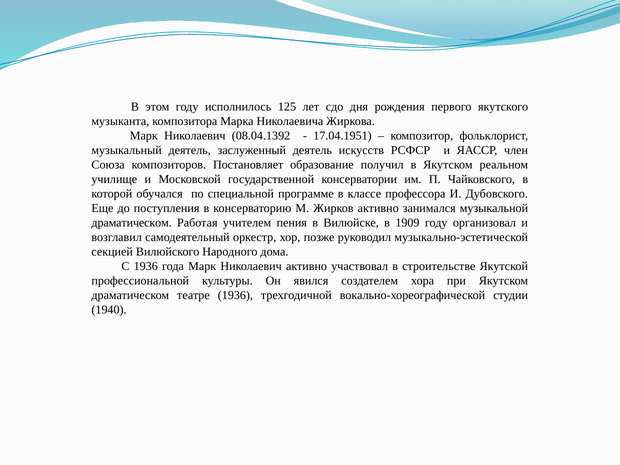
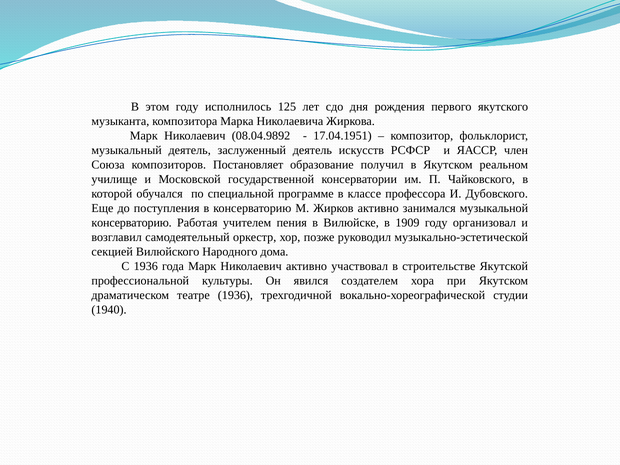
08.04.1392: 08.04.1392 -> 08.04.9892 (261, 136)
драматическом: драматическом -> консерваторию (132, 223)
